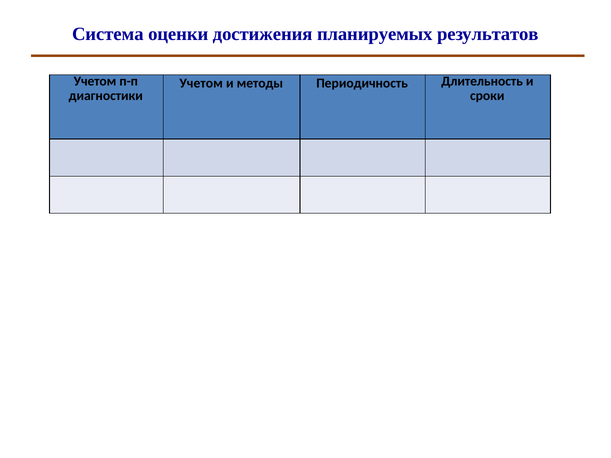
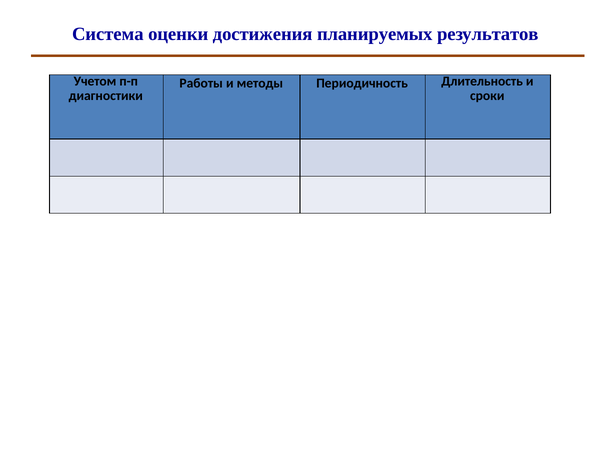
Учетом: Учетом -> Работы (201, 83)
